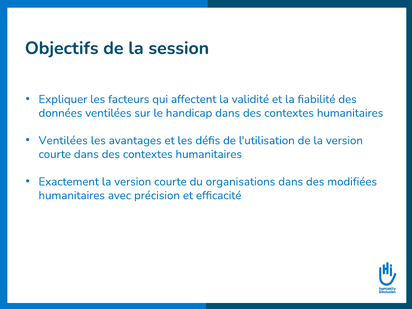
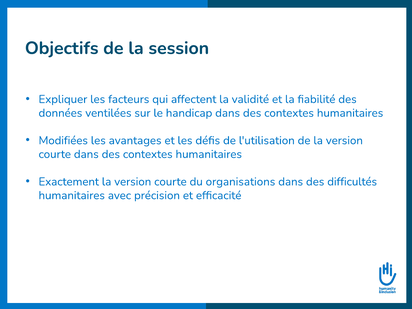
Ventilées: Ventilées -> Modifiées (63, 140)
modifiées: modifiées -> difficultés (352, 182)
